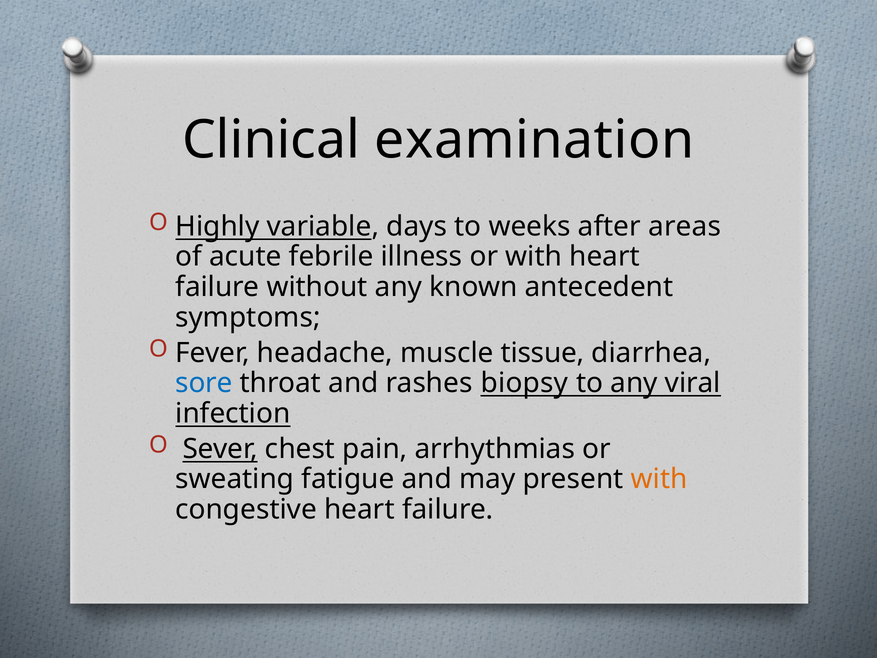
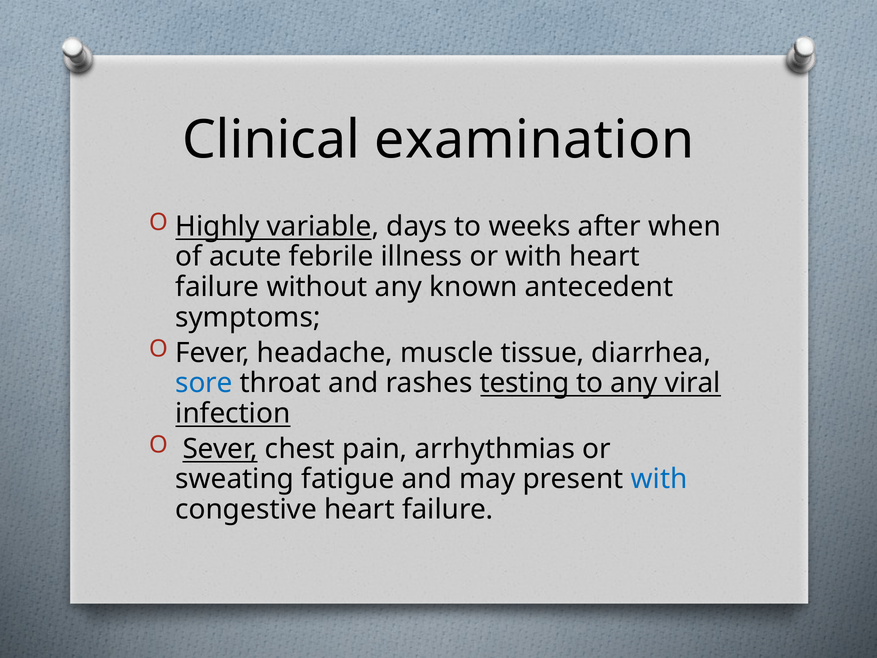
areas: areas -> when (685, 226)
biopsy: biopsy -> testing (525, 383)
with colour: orange -> blue (659, 479)
